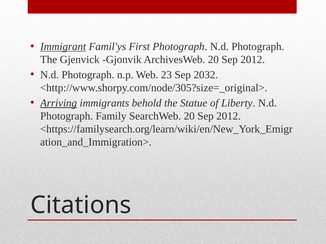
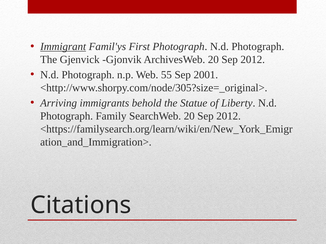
23: 23 -> 55 (166, 75)
2032: 2032 -> 2001 (206, 75)
Arriving underline: present -> none (59, 103)
